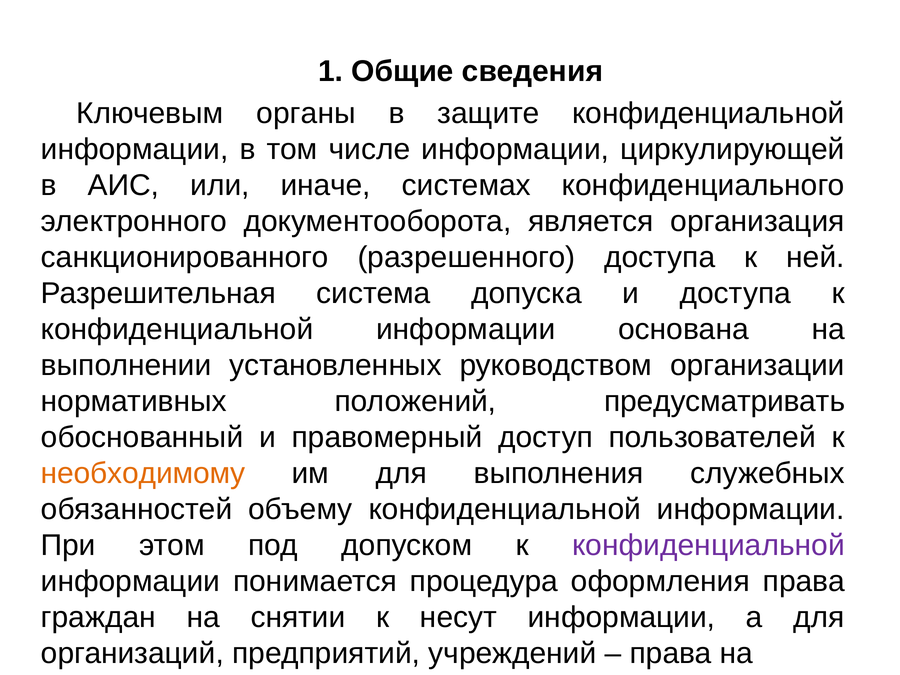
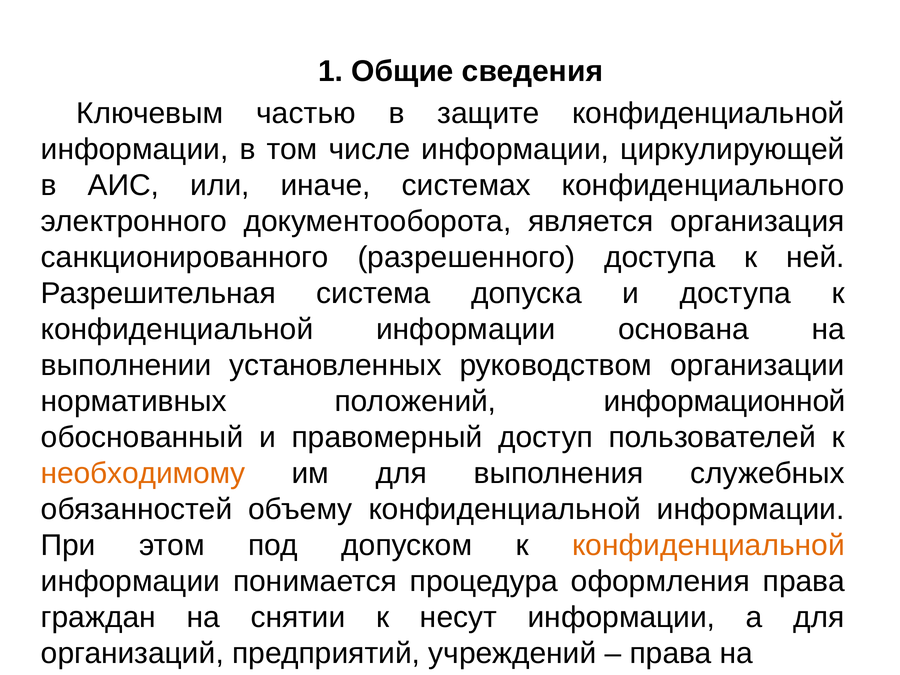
органы: органы -> частью (306, 114)
предусматривать: предусматривать -> информационной (725, 402)
конфиденциальной colour: purple -> orange (709, 546)
